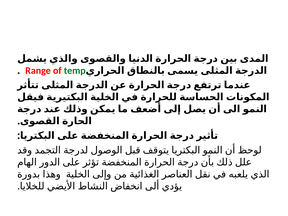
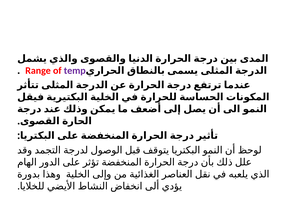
temp colour: green -> purple (75, 71)
